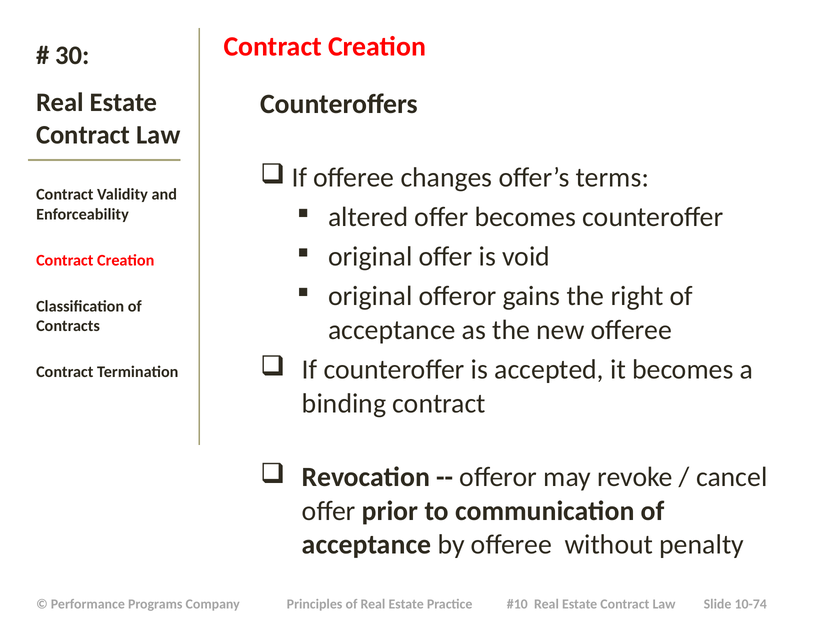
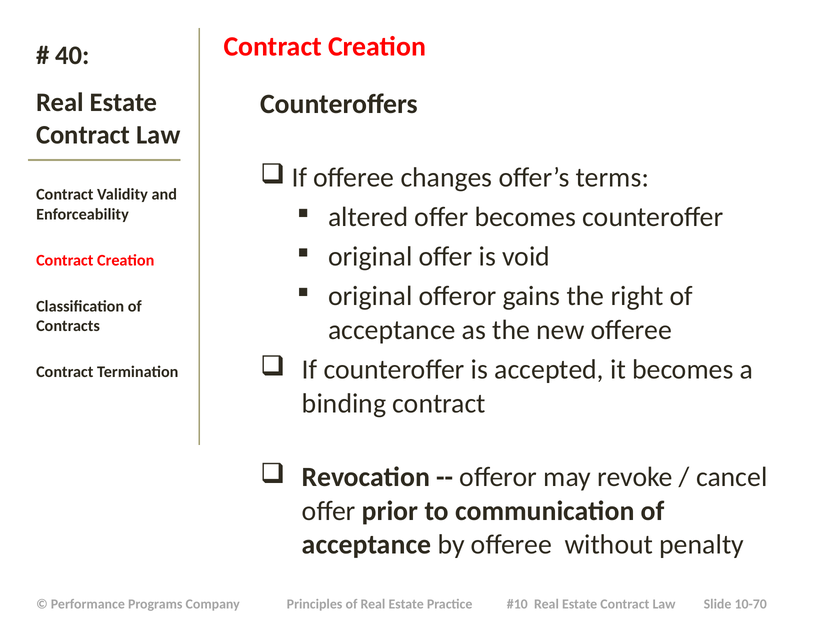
30: 30 -> 40 (73, 56)
10-74: 10-74 -> 10-70 (751, 604)
